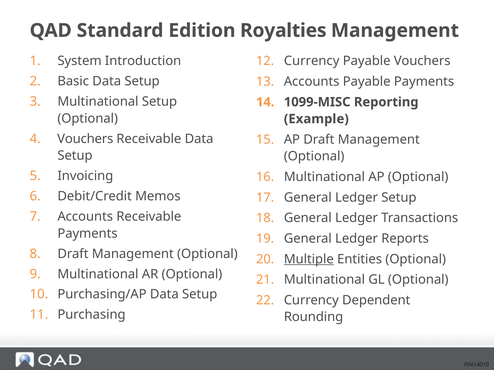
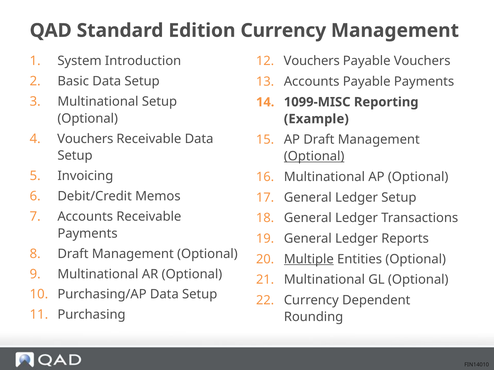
Edition Royalties: Royalties -> Currency (283, 31)
Currency: Currency -> Vouchers (312, 61)
Optional underline: none -> present (314, 157)
